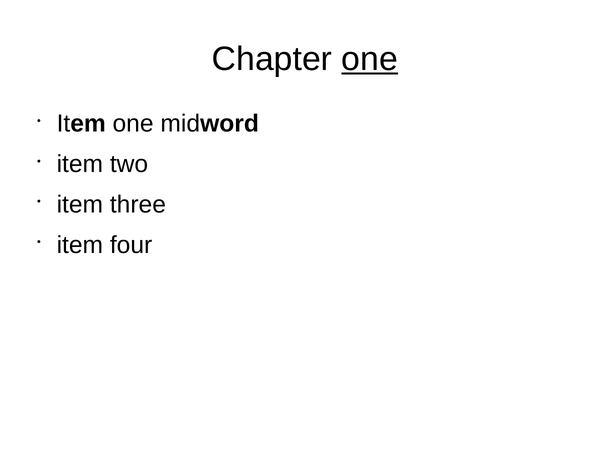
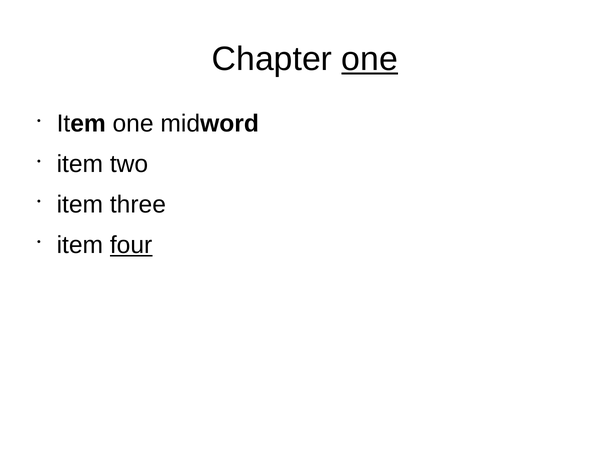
four underline: none -> present (131, 245)
